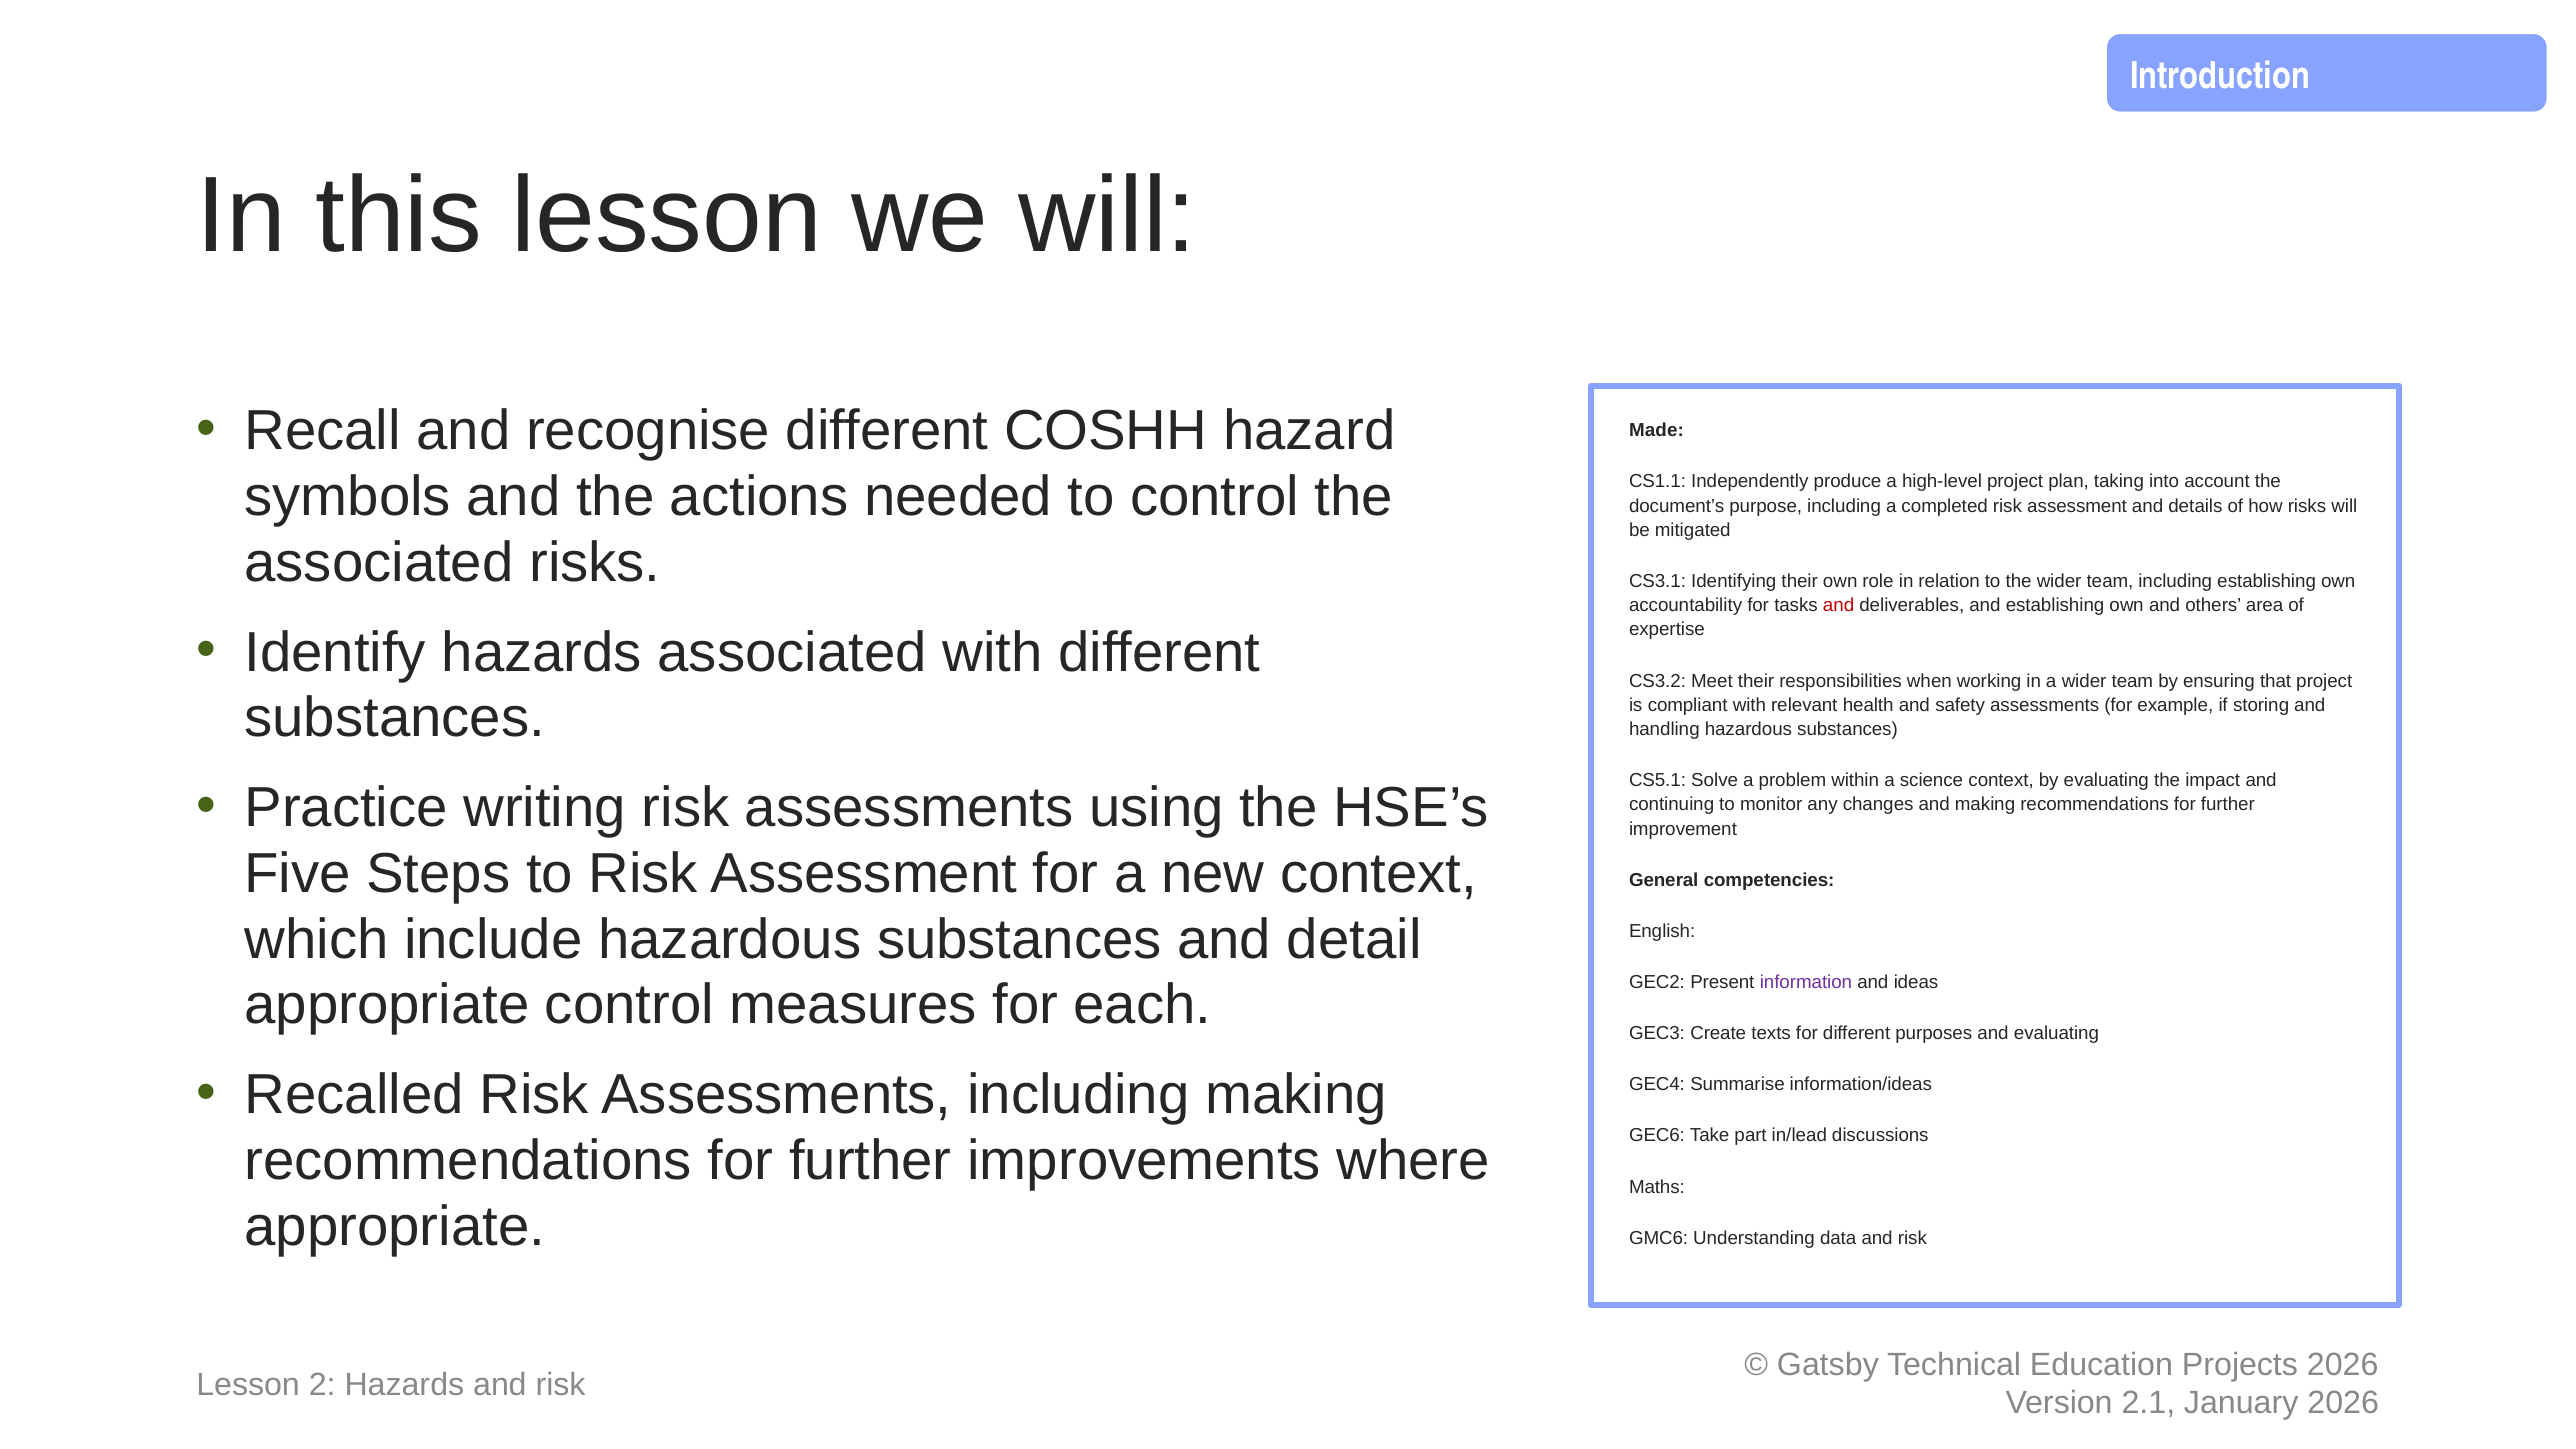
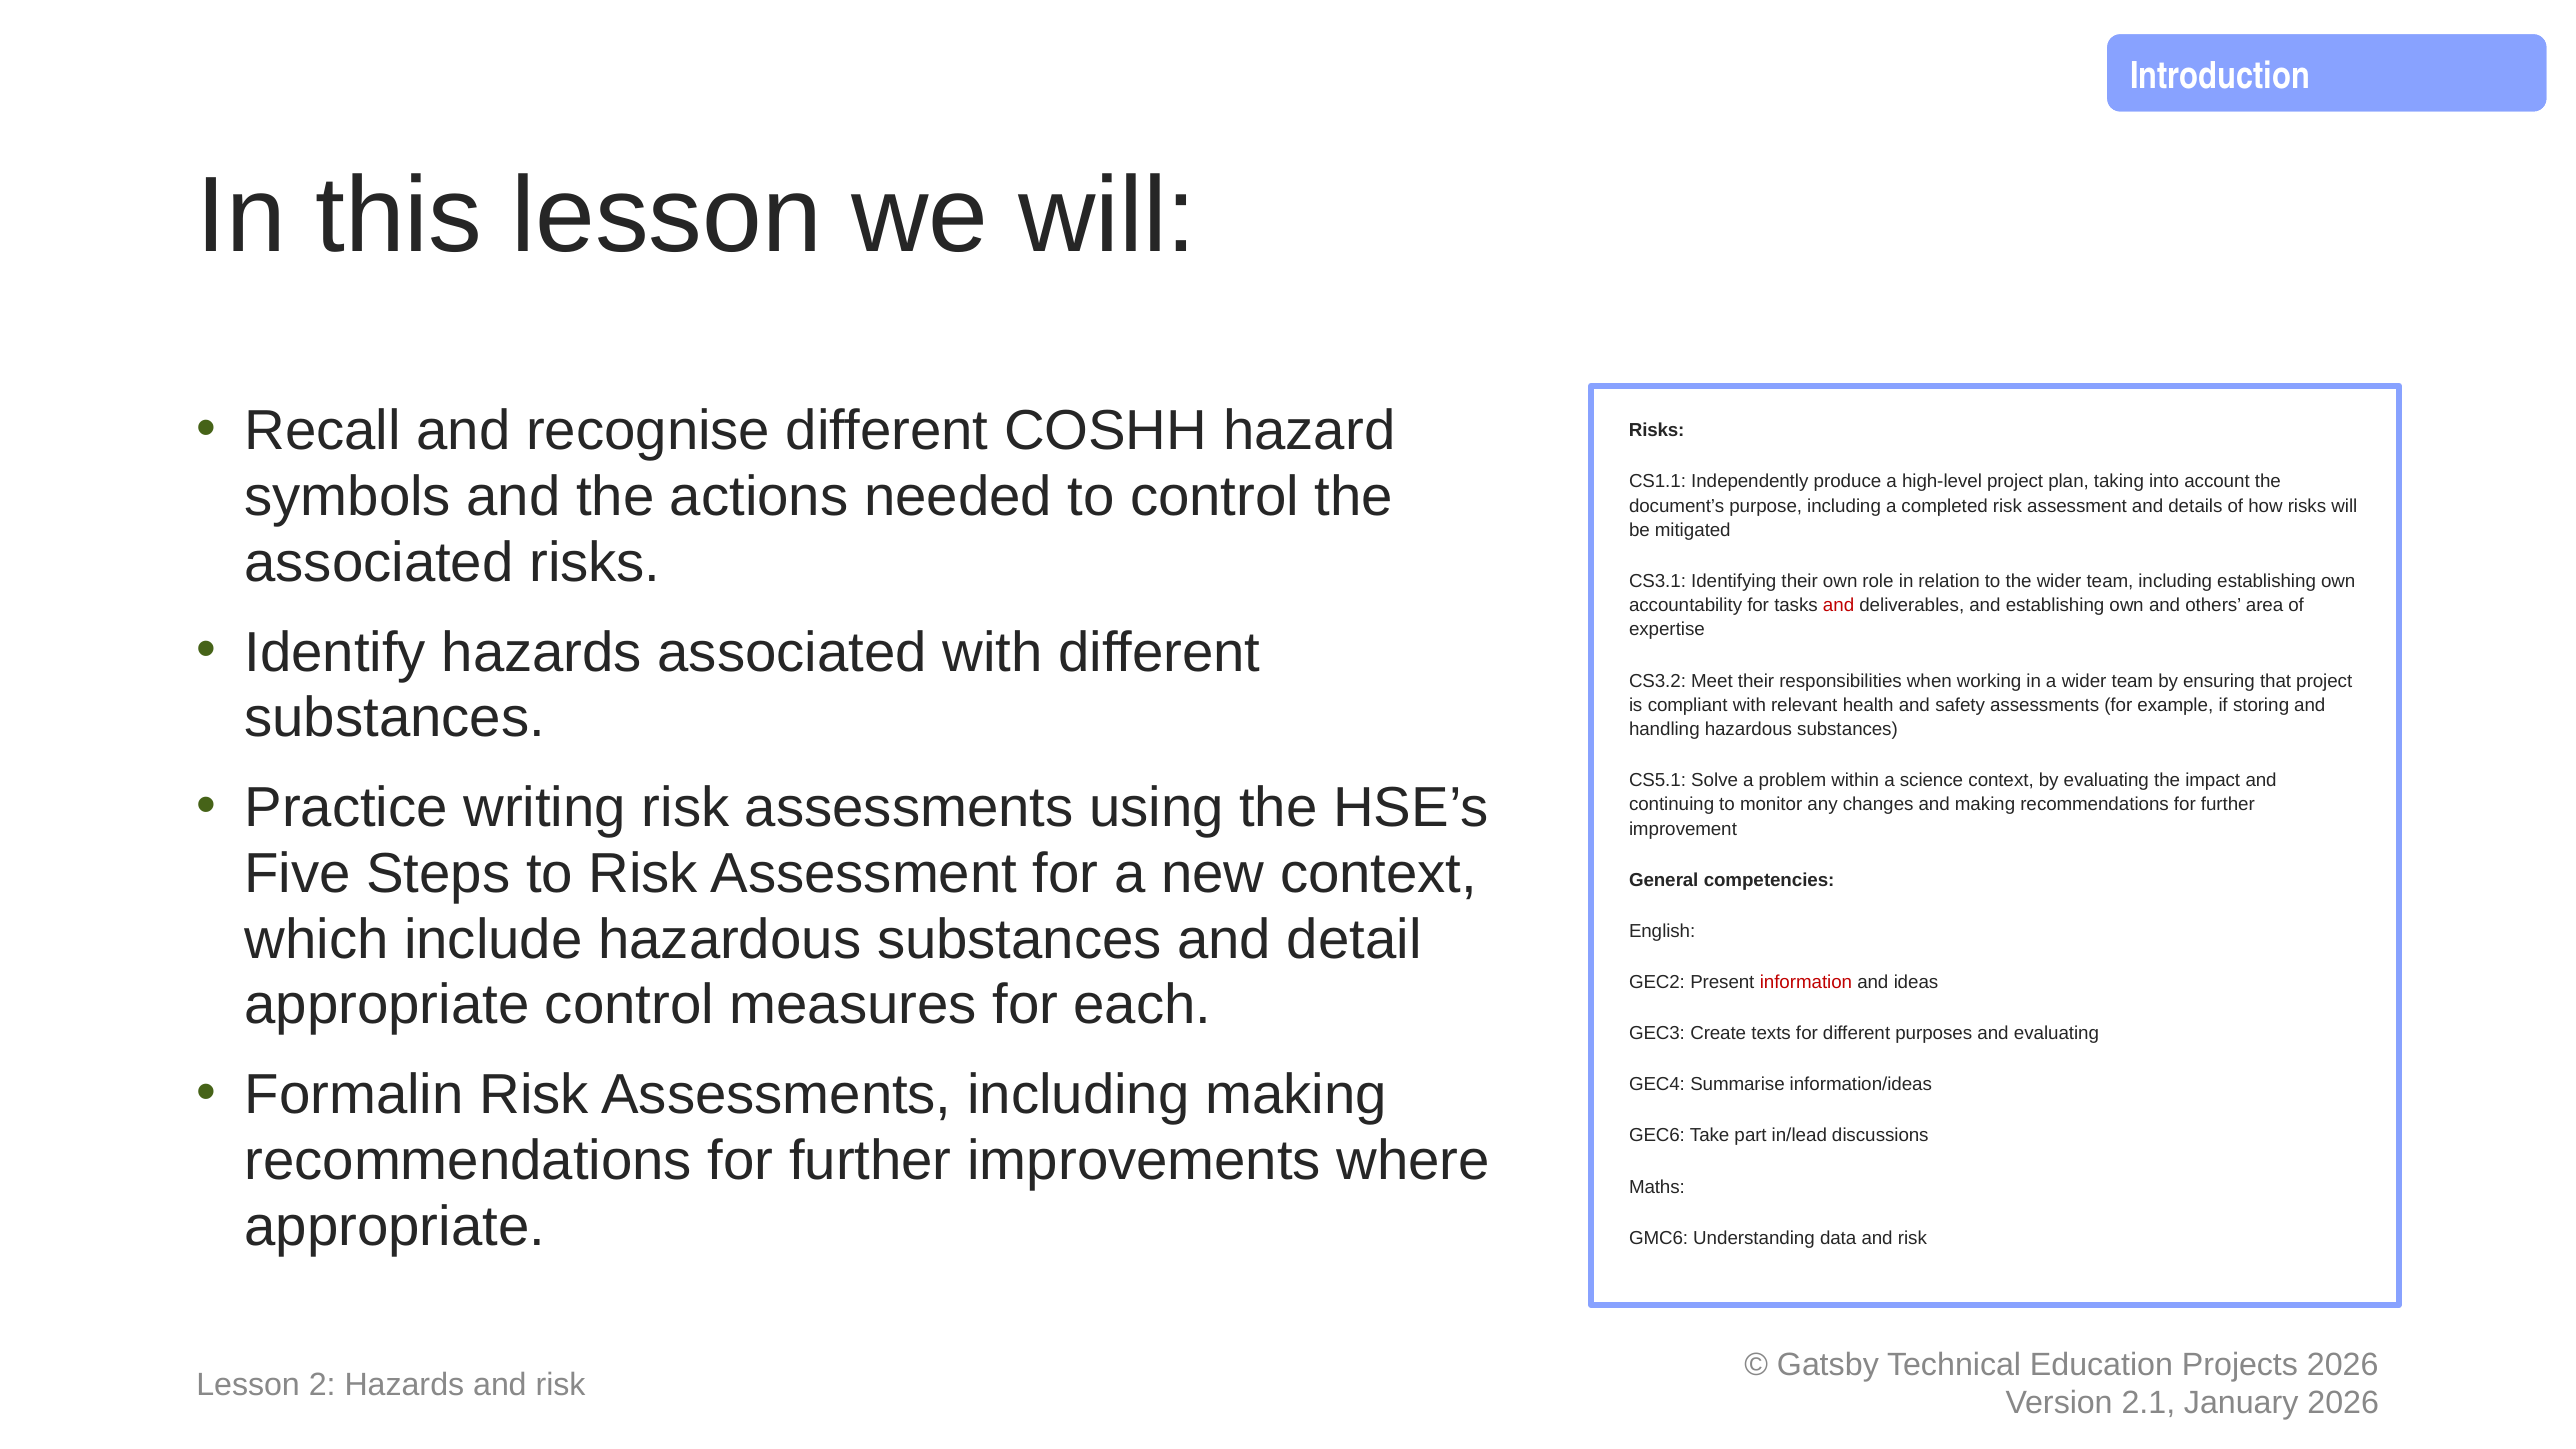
Made: Made -> Risks (1657, 430)
information colour: purple -> red (1806, 982)
Recalled: Recalled -> Formalin (354, 1095)
